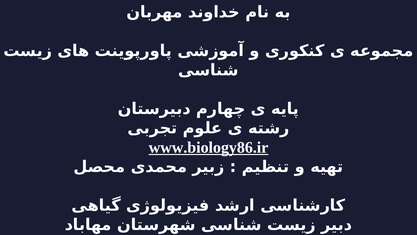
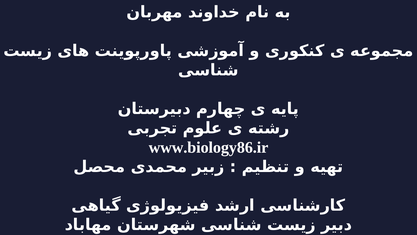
www.biology86.ir underline: present -> none (209, 147)
